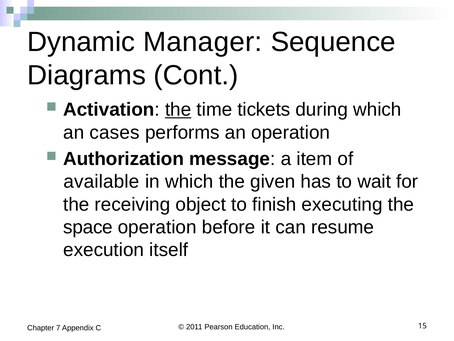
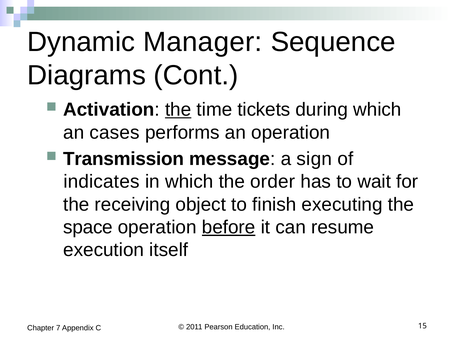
Authorization: Authorization -> Transmission (124, 159)
item: item -> sign (314, 159)
available: available -> indicates (101, 181)
given: given -> order (273, 181)
before underline: none -> present (229, 227)
